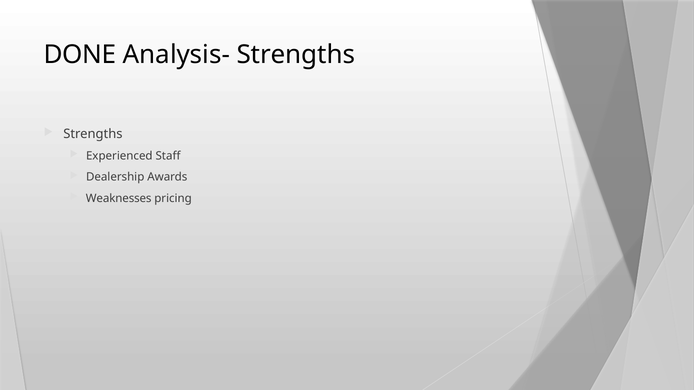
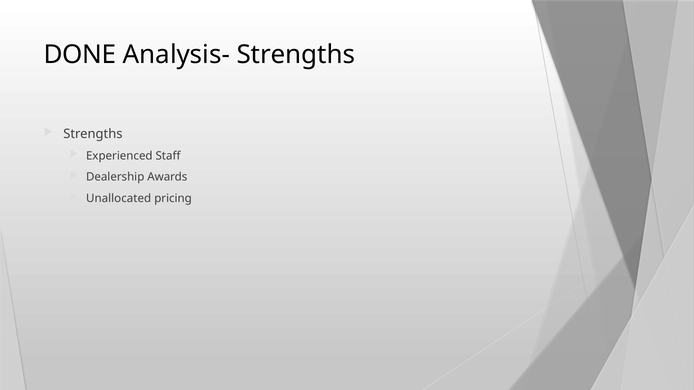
Weaknesses: Weaknesses -> Unallocated (119, 198)
